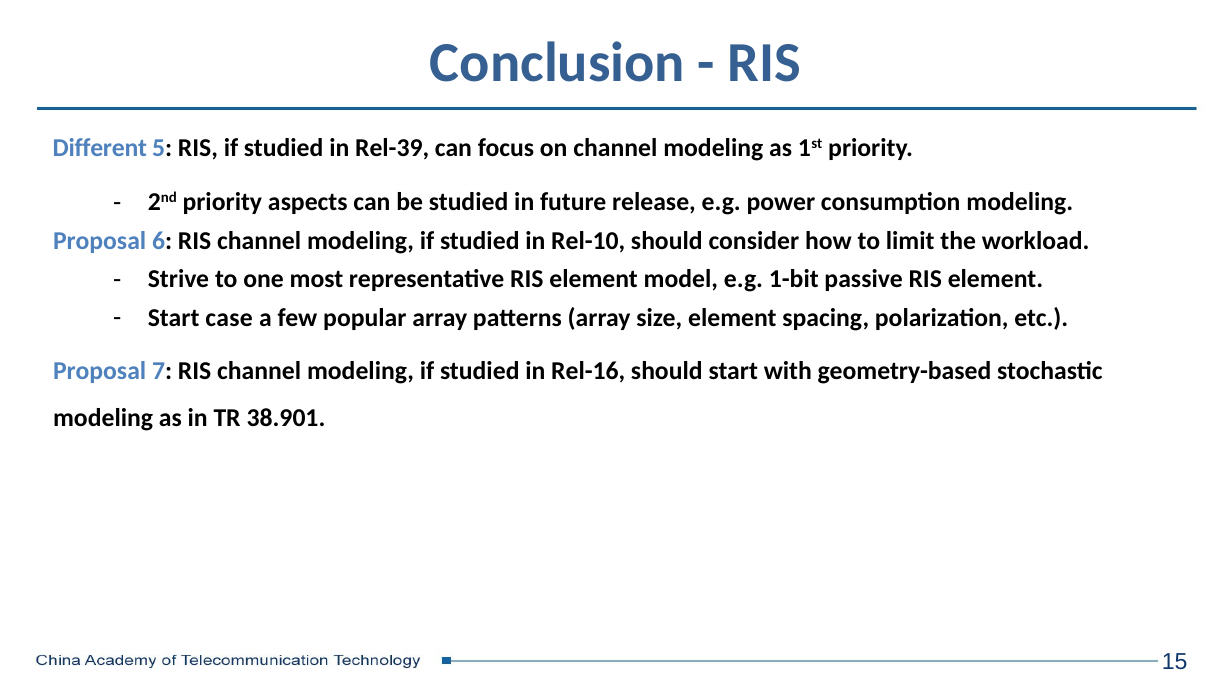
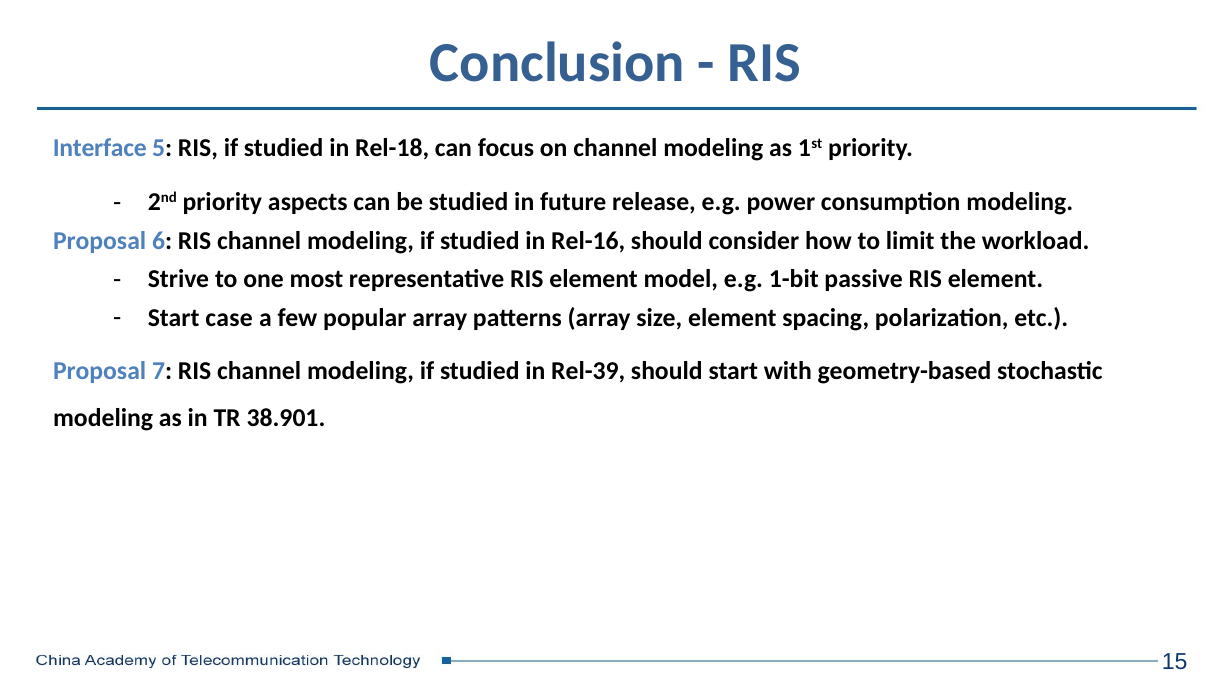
Different: Different -> Interface (100, 148)
Rel-39: Rel-39 -> Rel-18 (392, 148)
Rel-10: Rel-10 -> Rel-16 (588, 241)
Rel-16: Rel-16 -> Rel-39 (588, 372)
